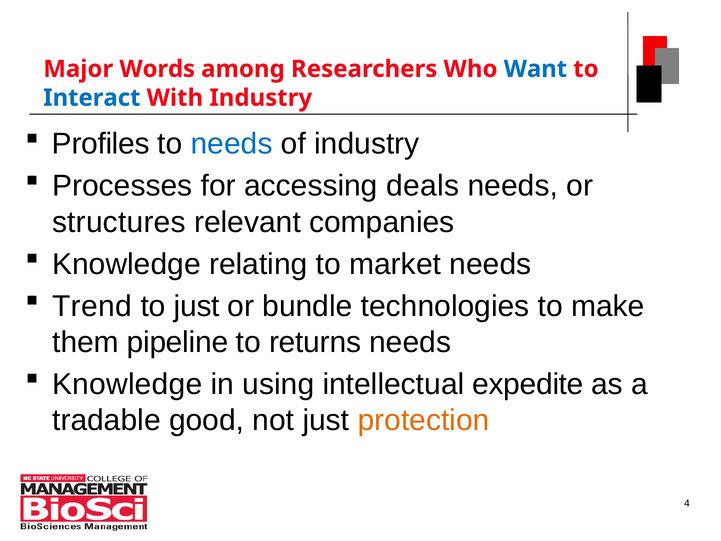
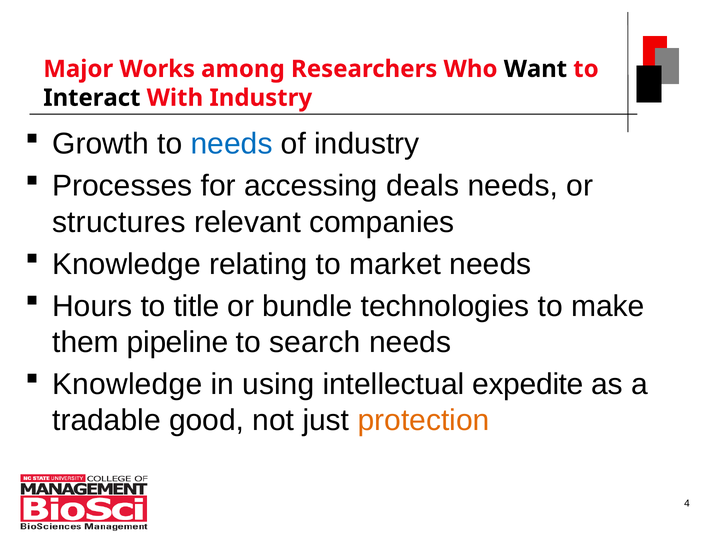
Words: Words -> Works (157, 69)
Want colour: blue -> black (535, 69)
Interact colour: blue -> black (92, 98)
Profiles: Profiles -> Growth (101, 144)
Trend: Trend -> Hours (92, 306)
to just: just -> title (197, 306)
returns: returns -> search (315, 342)
